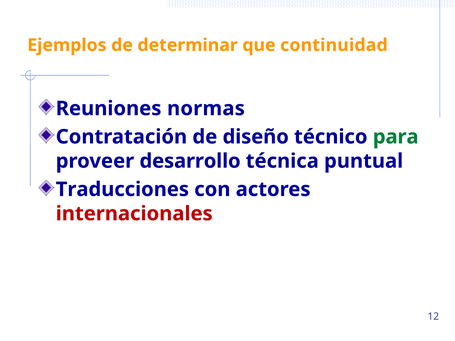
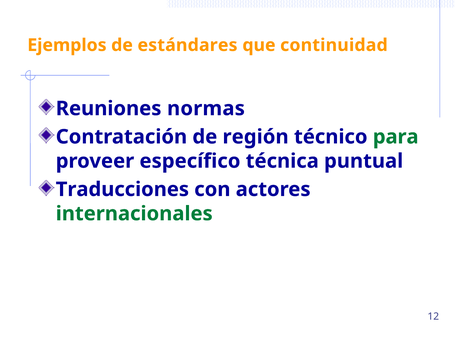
determinar: determinar -> estándares (187, 45)
diseño: diseño -> región (256, 137)
desarrollo: desarrollo -> específico (190, 161)
internacionales colour: red -> green (134, 214)
